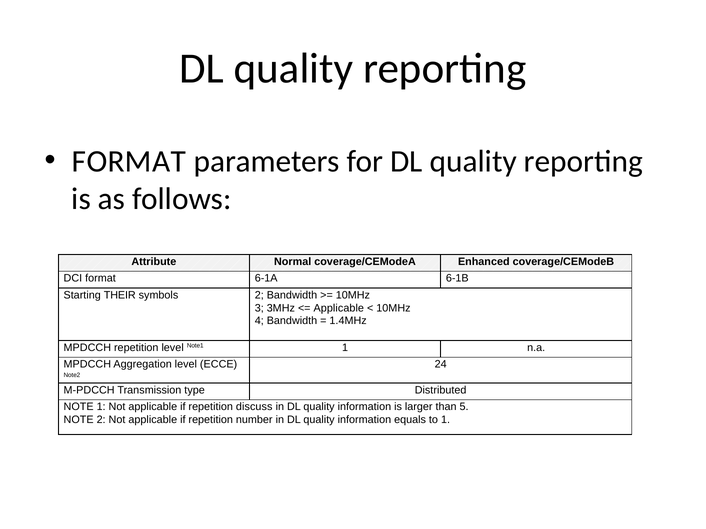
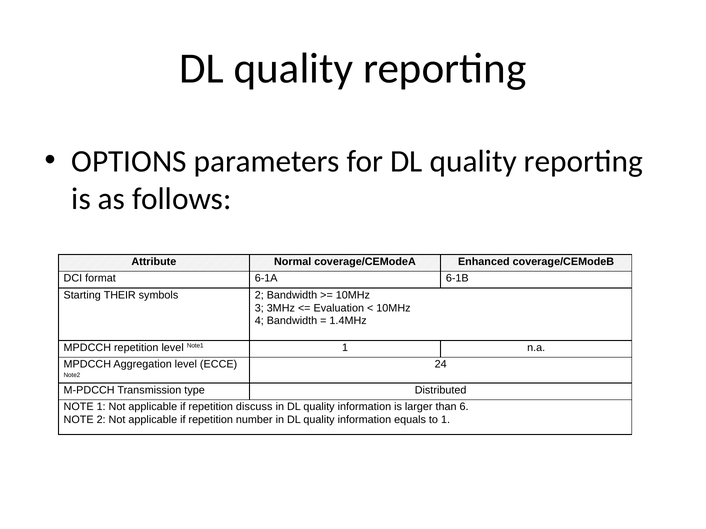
FORMAT: FORMAT -> OPTIONS (129, 161)
Applicable: Applicable -> Evaluation (339, 308)
5: 5 -> 6 (464, 407)
